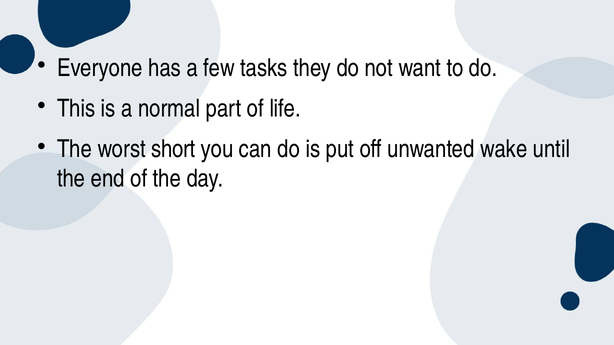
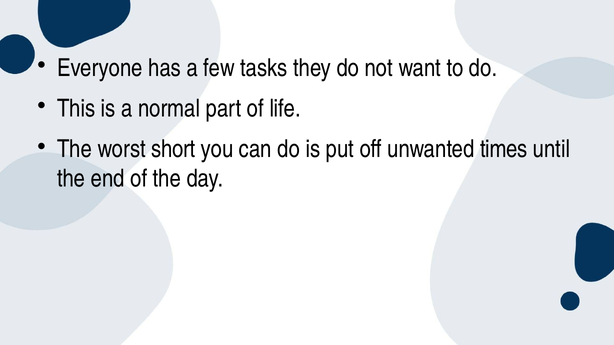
wake: wake -> times (504, 149)
